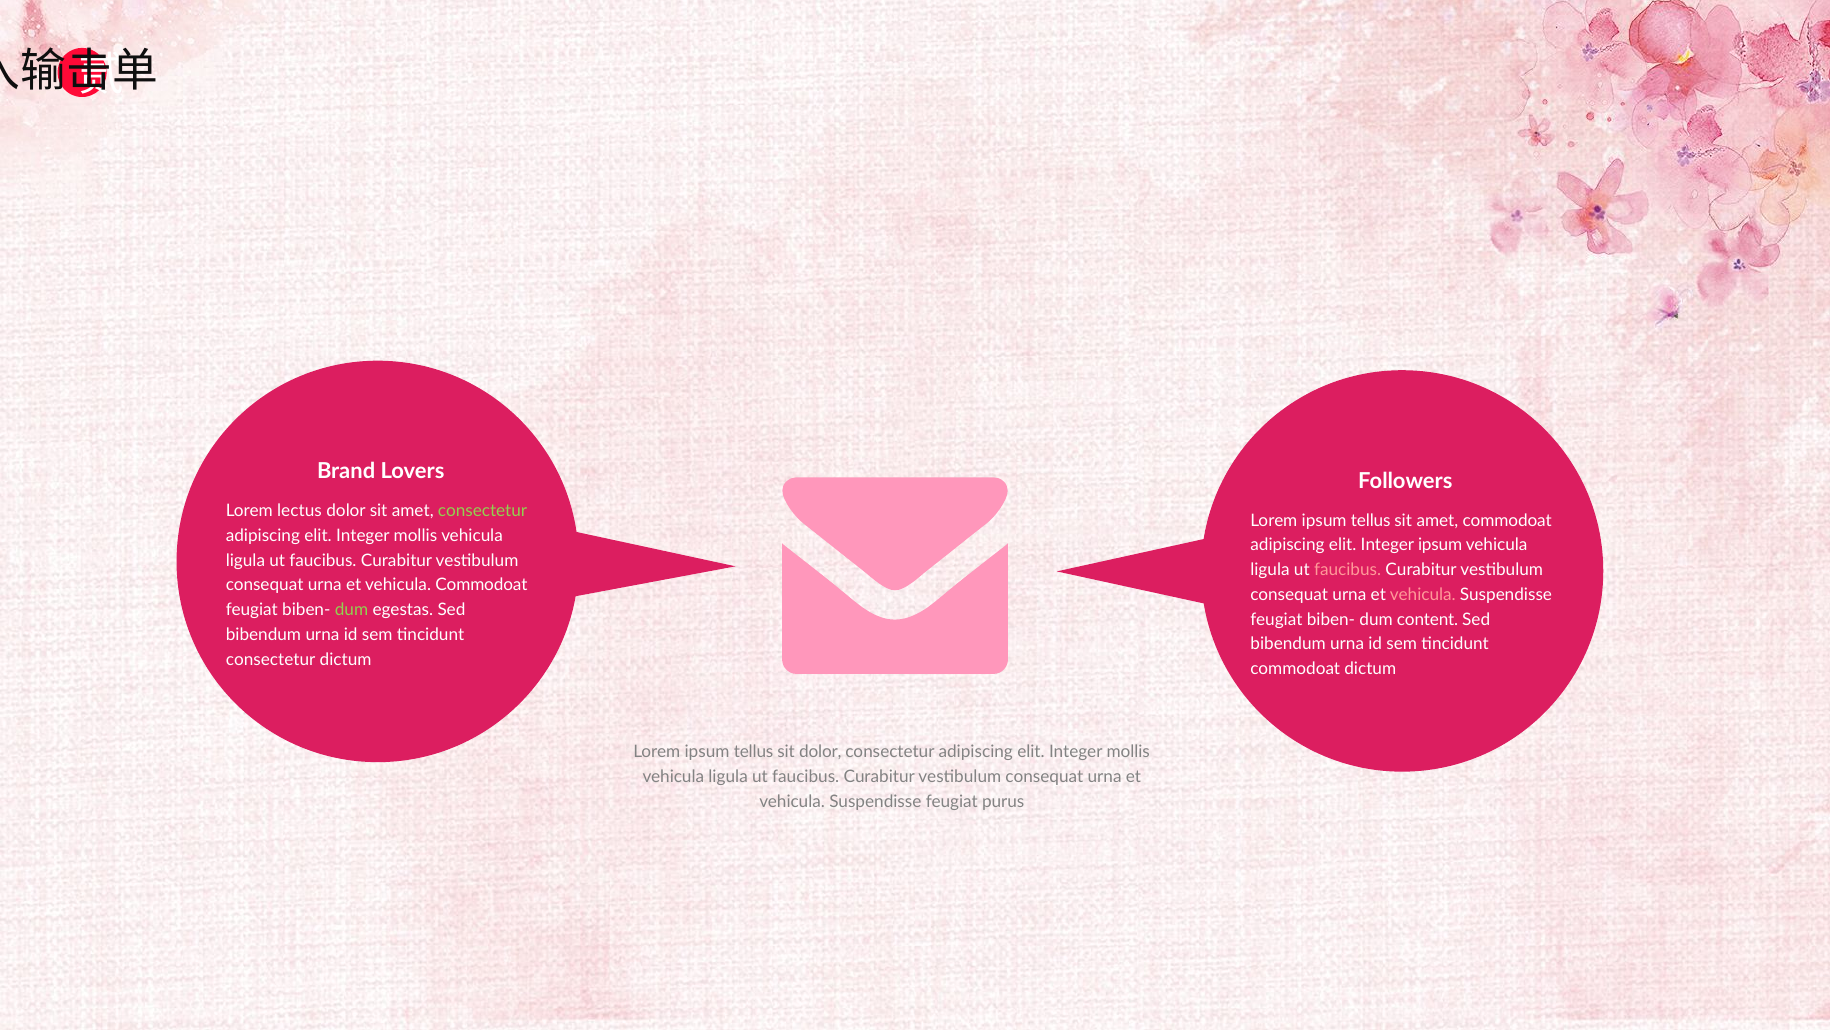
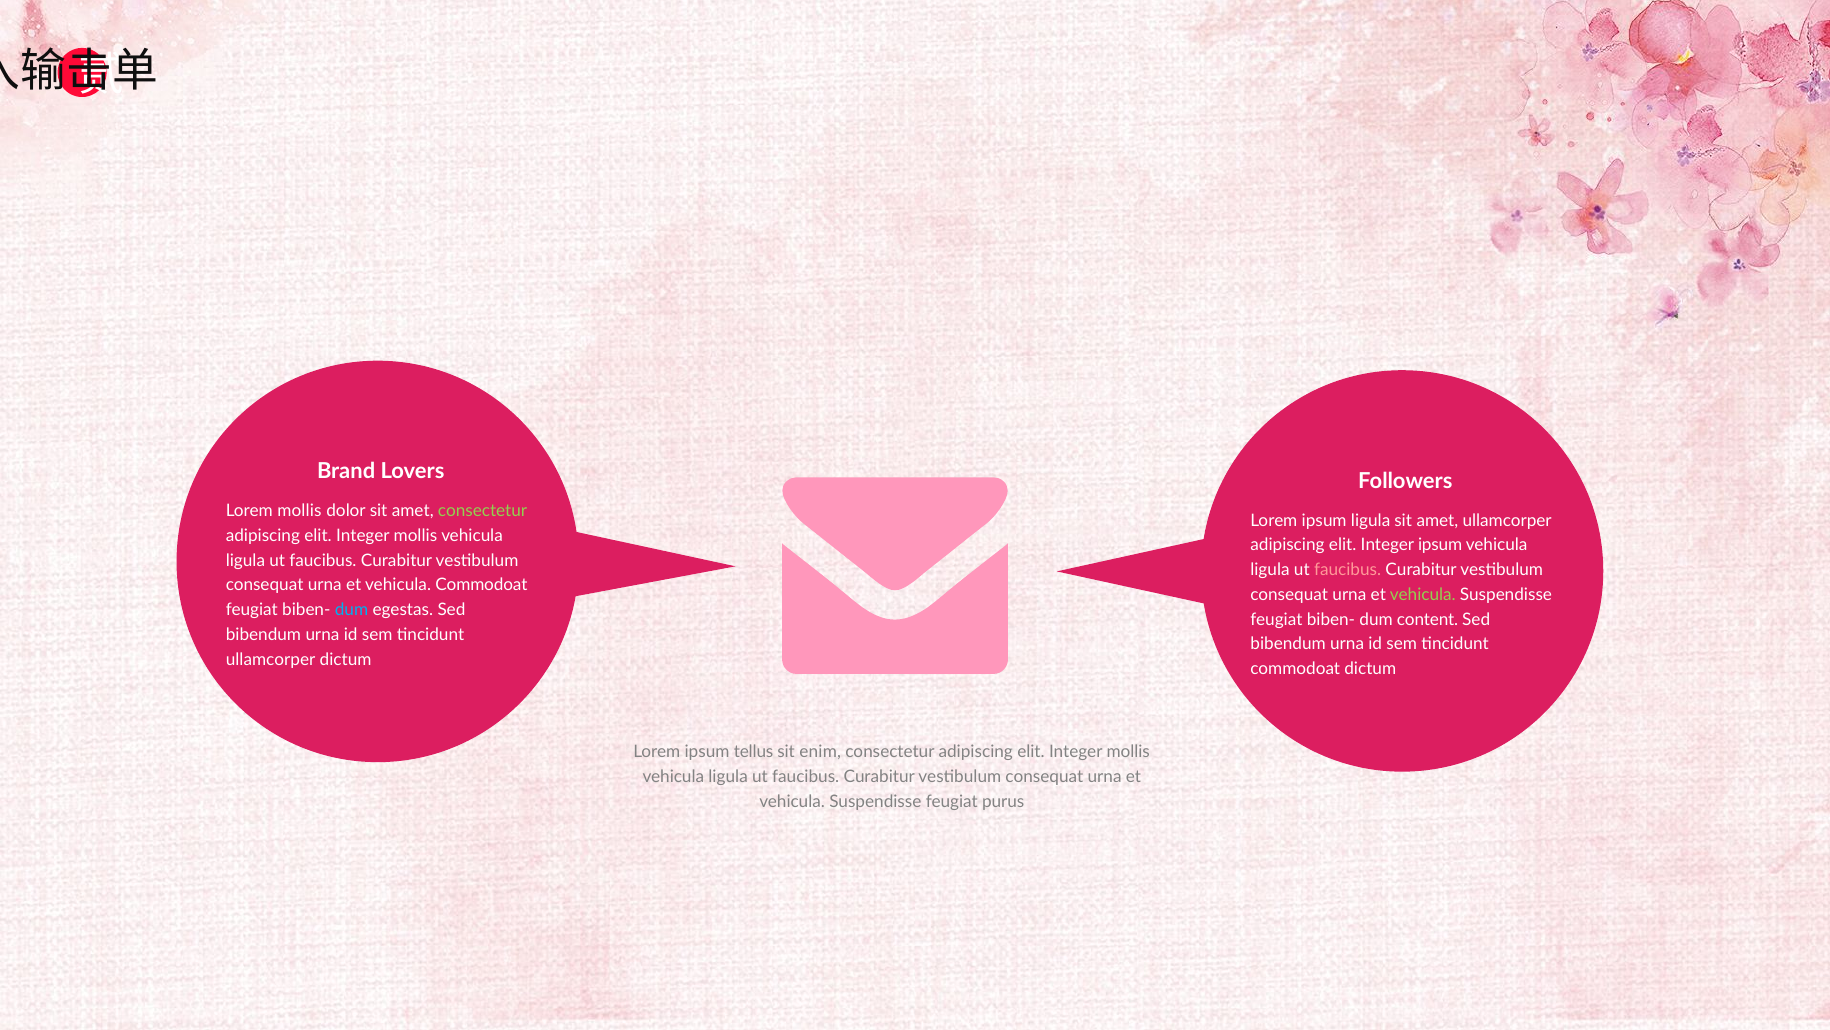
Lorem lectus: lectus -> mollis (299, 511)
tellus: tellus -> ligula (1371, 520)
amet commodoat: commodoat -> ullamcorper (1507, 520)
vehicula colour: pink -> light green (1423, 594)
dum colour: light green -> light blue (352, 610)
consectetur: consectetur -> ullamcorper (271, 659)
sit dolor: dolor -> enim (820, 752)
